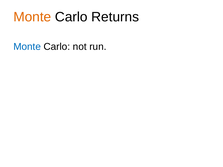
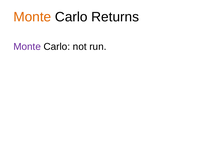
Monte colour: blue -> purple (27, 47)
